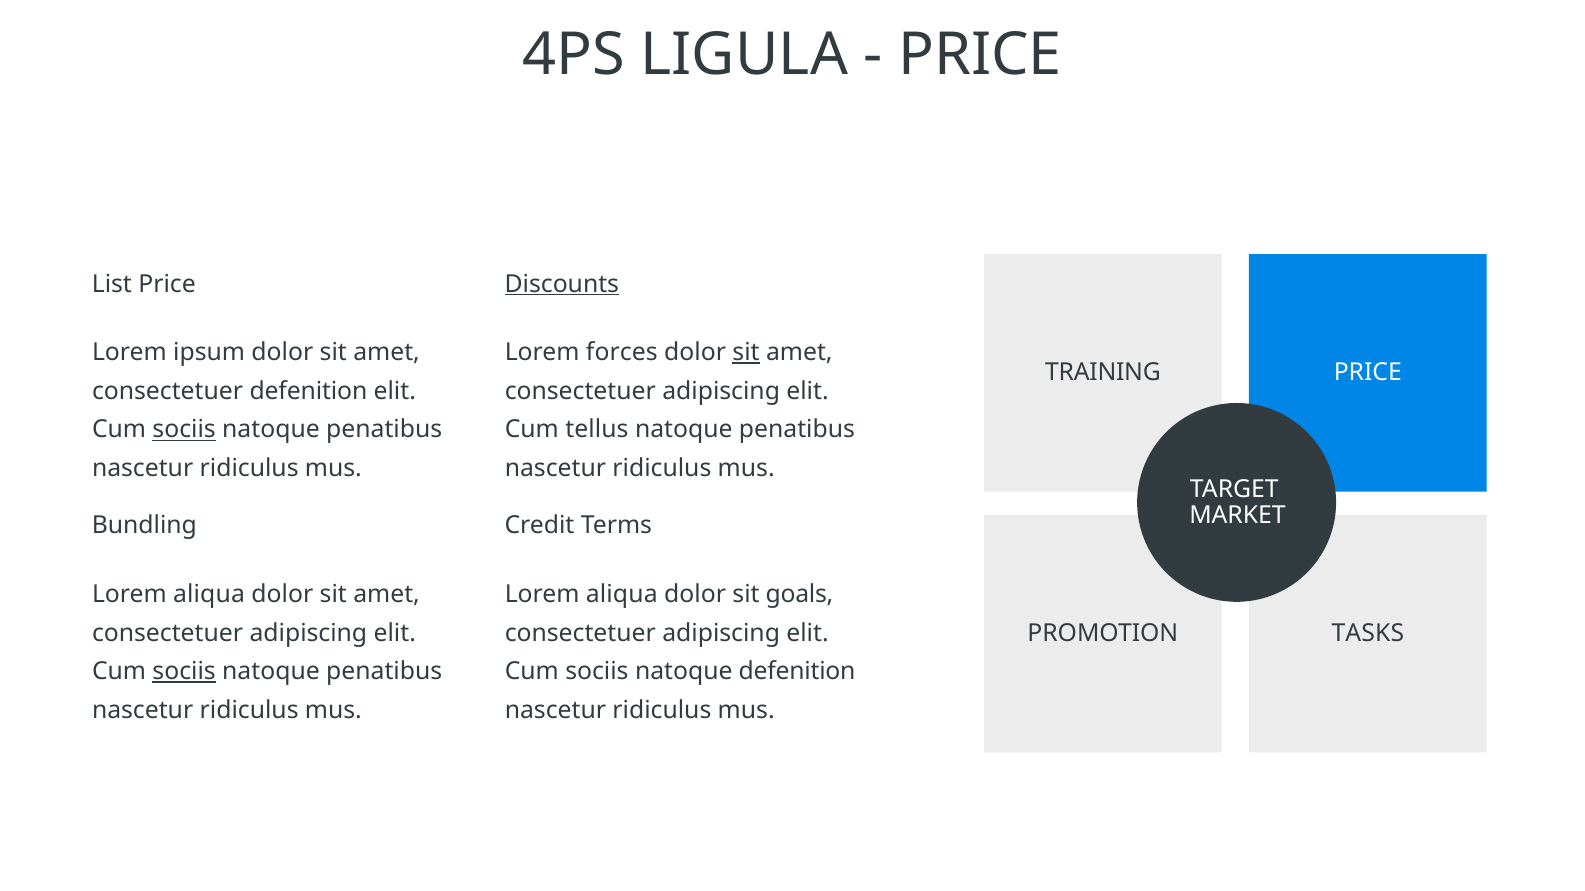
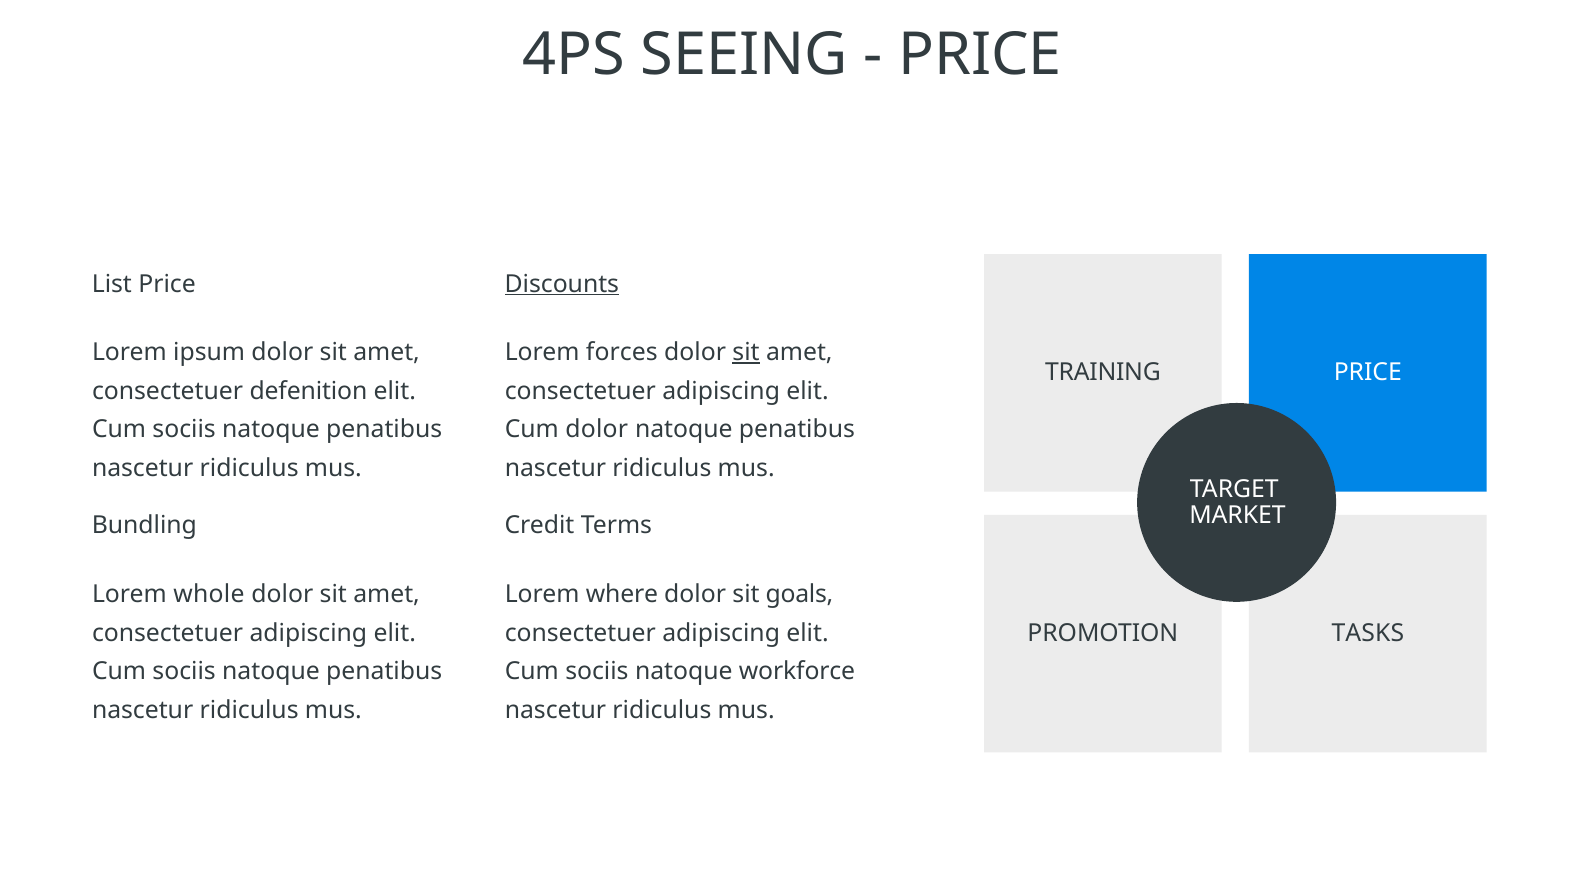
LIGULA: LIGULA -> SEEING (744, 55)
sociis underline: present -> none (184, 430)
Cum tellus: tellus -> dolor (597, 430)
aliqua: aliqua -> whole (209, 595)
aliqua: aliqua -> where (622, 595)
sociis underline: present -> none (184, 672)
natoque defenition: defenition -> workforce (797, 672)
